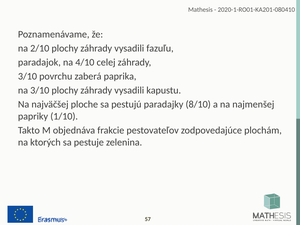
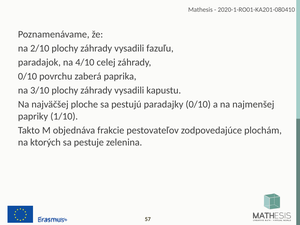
3/10: 3/10 -> 0/10 (27, 76)
paradajky 8/10: 8/10 -> 0/10 (198, 104)
